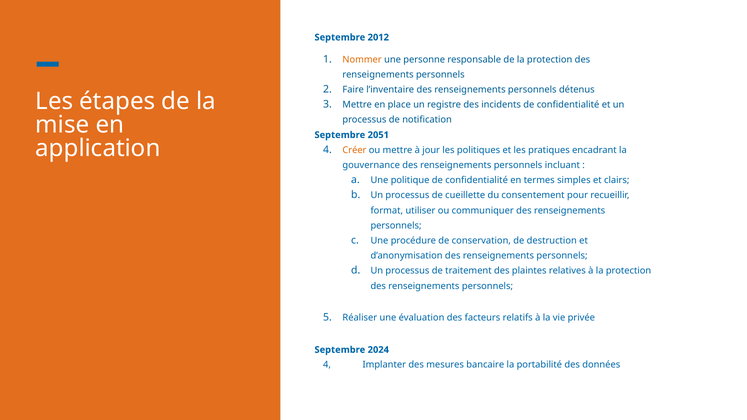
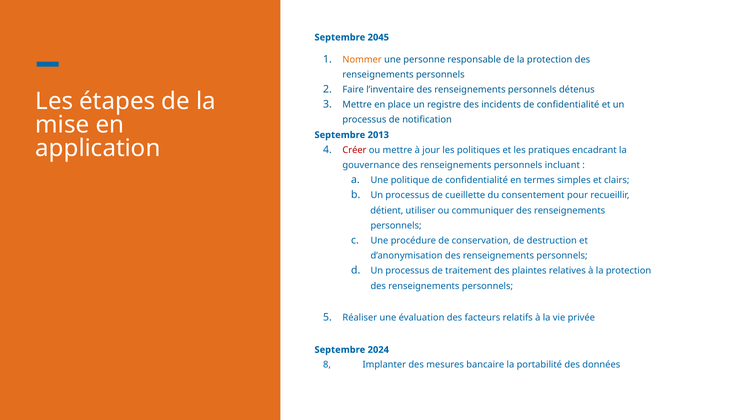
2012: 2012 -> 2045 (378, 37)
2051: 2051 -> 2013 (378, 135)
Créer colour: orange -> red (354, 150)
format: format -> détient (387, 211)
4: 4 -> 8 (327, 365)
